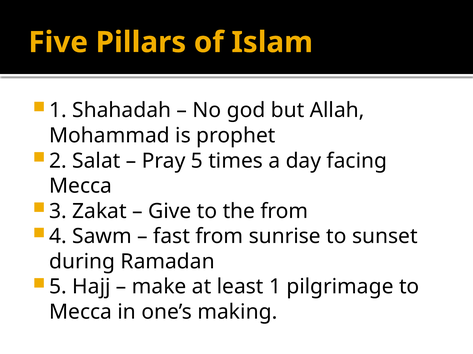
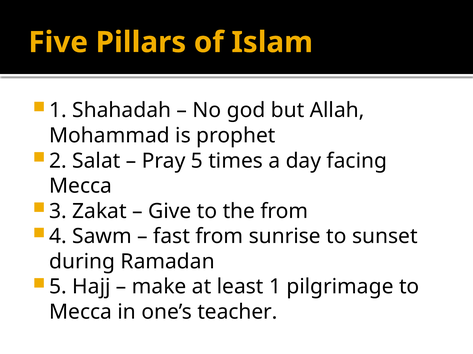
making: making -> teacher (237, 313)
